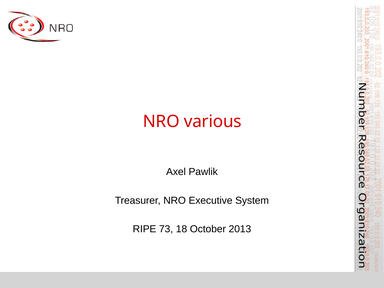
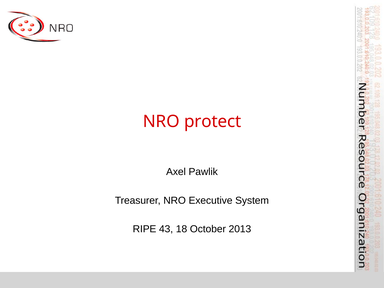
various: various -> protect (213, 122)
73: 73 -> 43 (166, 229)
